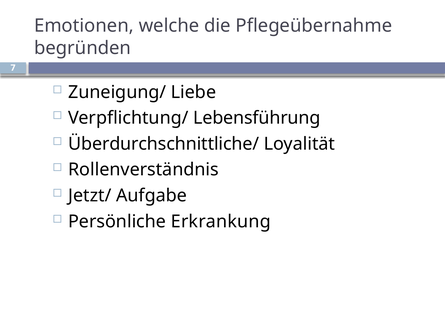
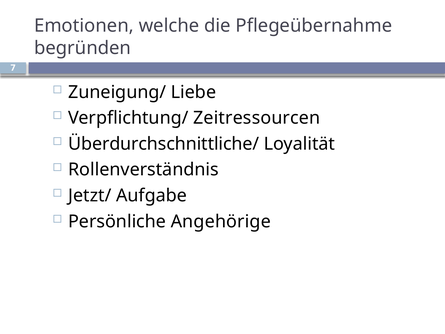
Lebensführung: Lebensführung -> Zeitressourcen (257, 118)
Erkrankung: Erkrankung -> Angehörige (221, 221)
